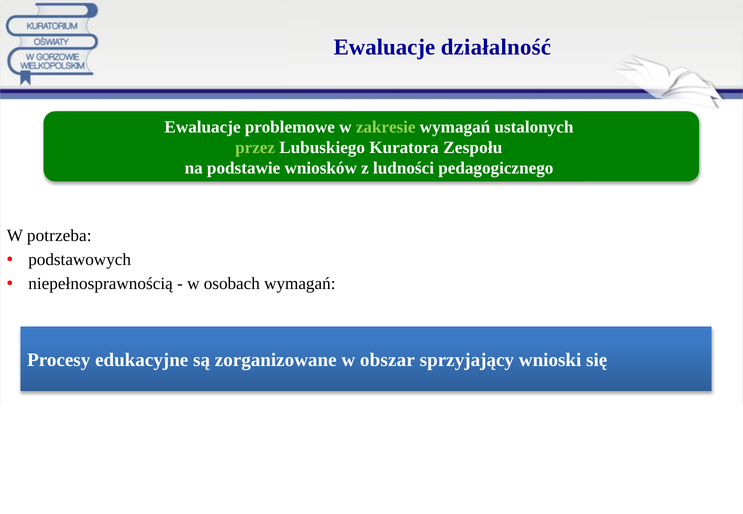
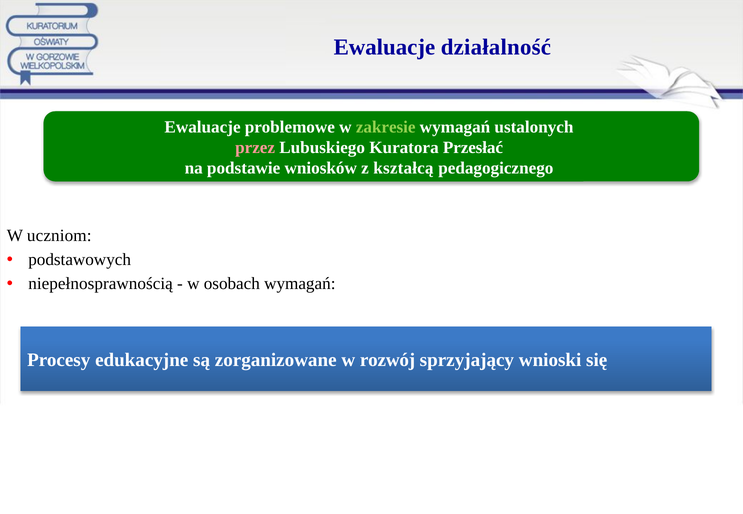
przez colour: light green -> pink (255, 148)
Zespołu: Zespołu -> Przesłać (473, 148)
ludności: ludności -> kształcą (403, 168)
potrzeba: potrzeba -> uczniom (59, 236)
obszar: obszar -> rozwój (388, 360)
